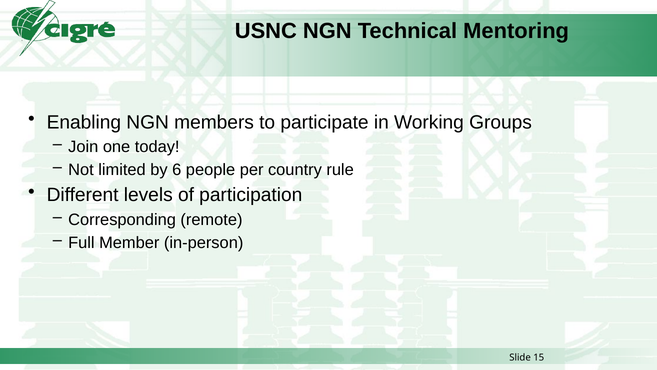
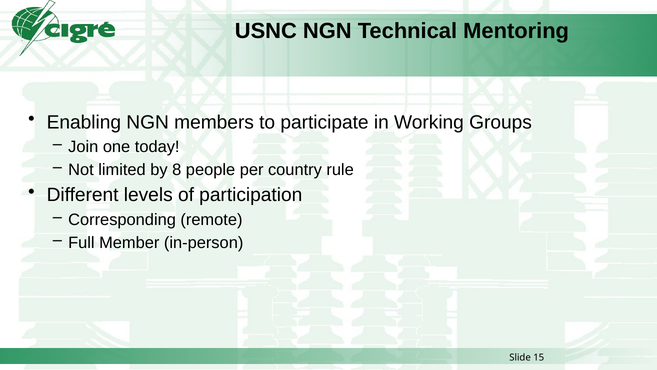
6: 6 -> 8 (177, 170)
